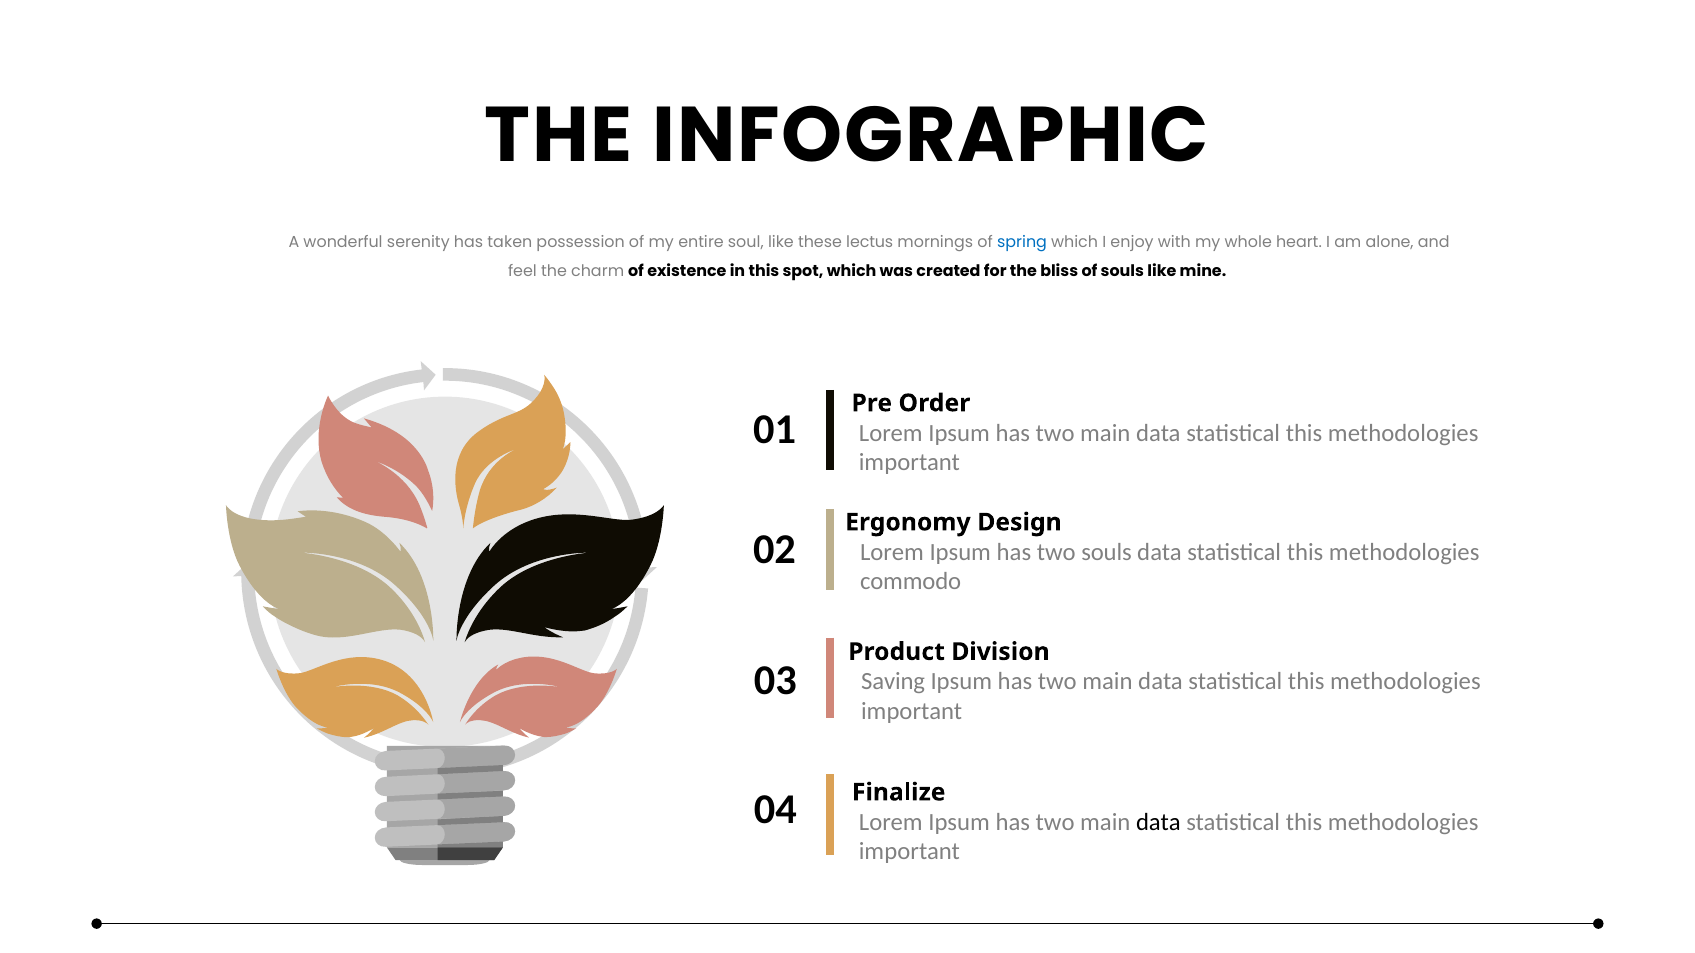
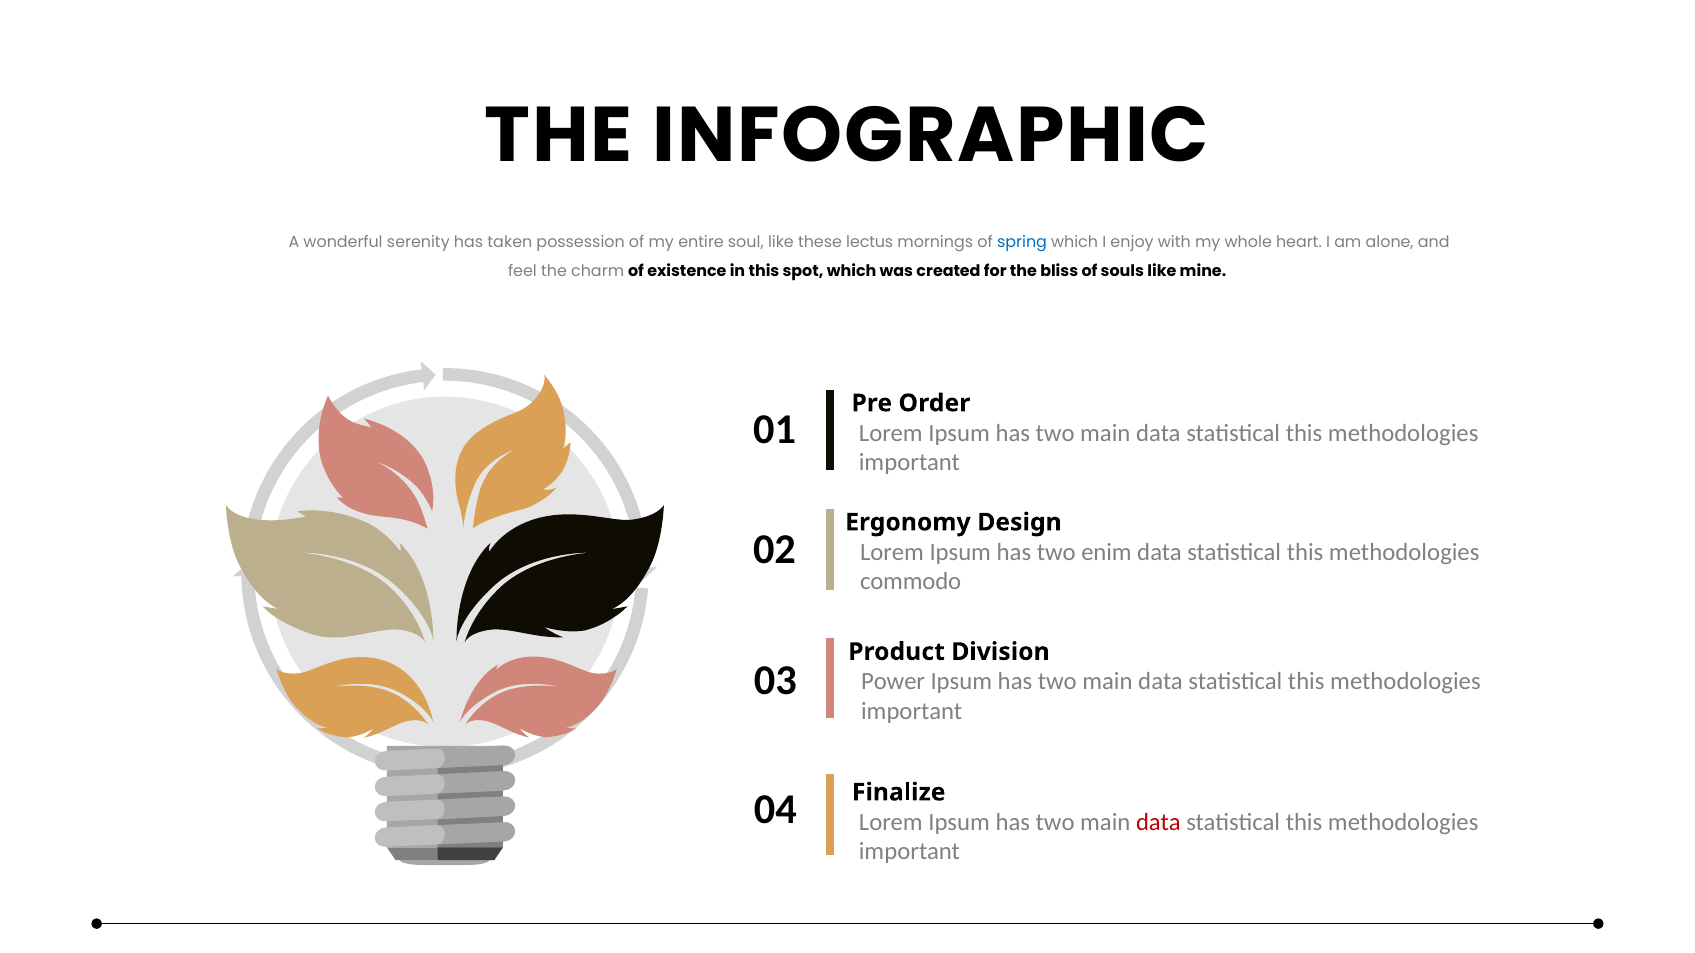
two souls: souls -> enim (1106, 552)
Saving: Saving -> Power (893, 682)
data colour: black -> red (1158, 822)
